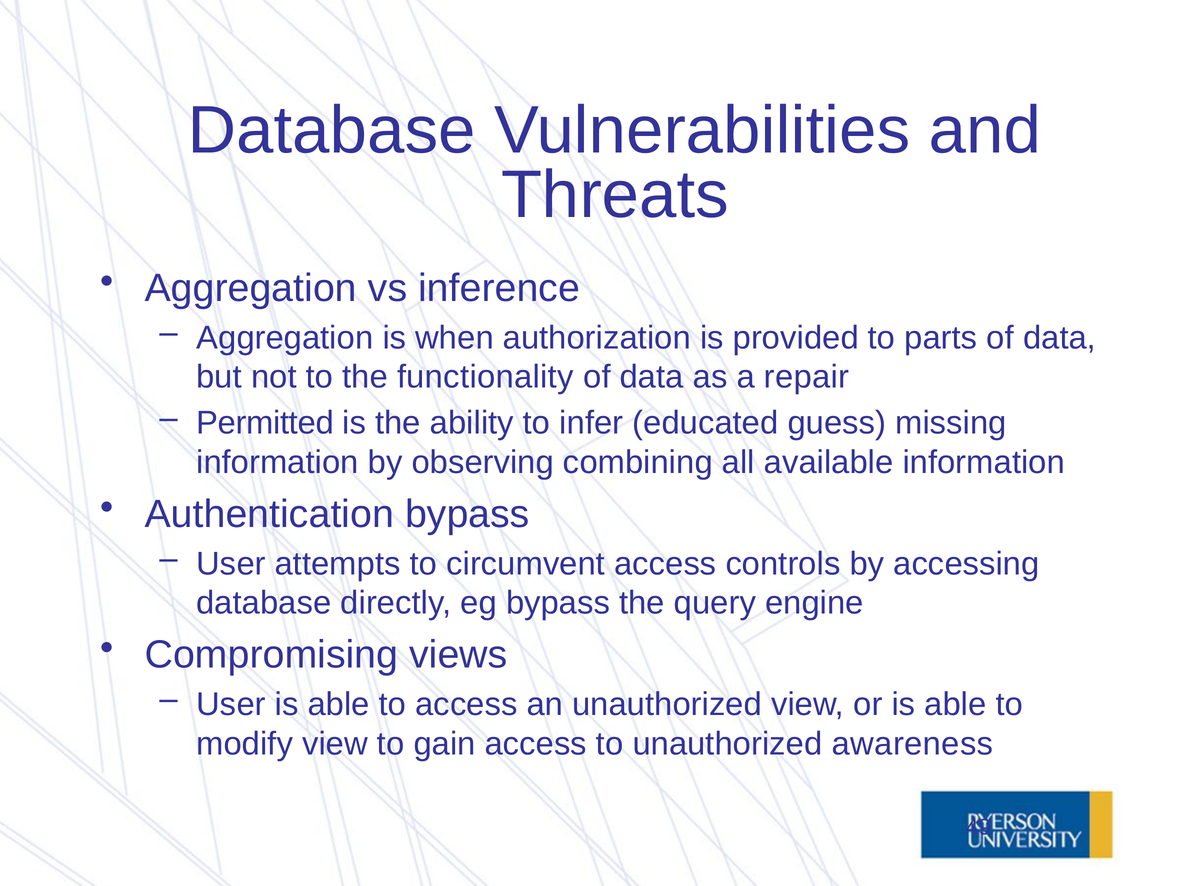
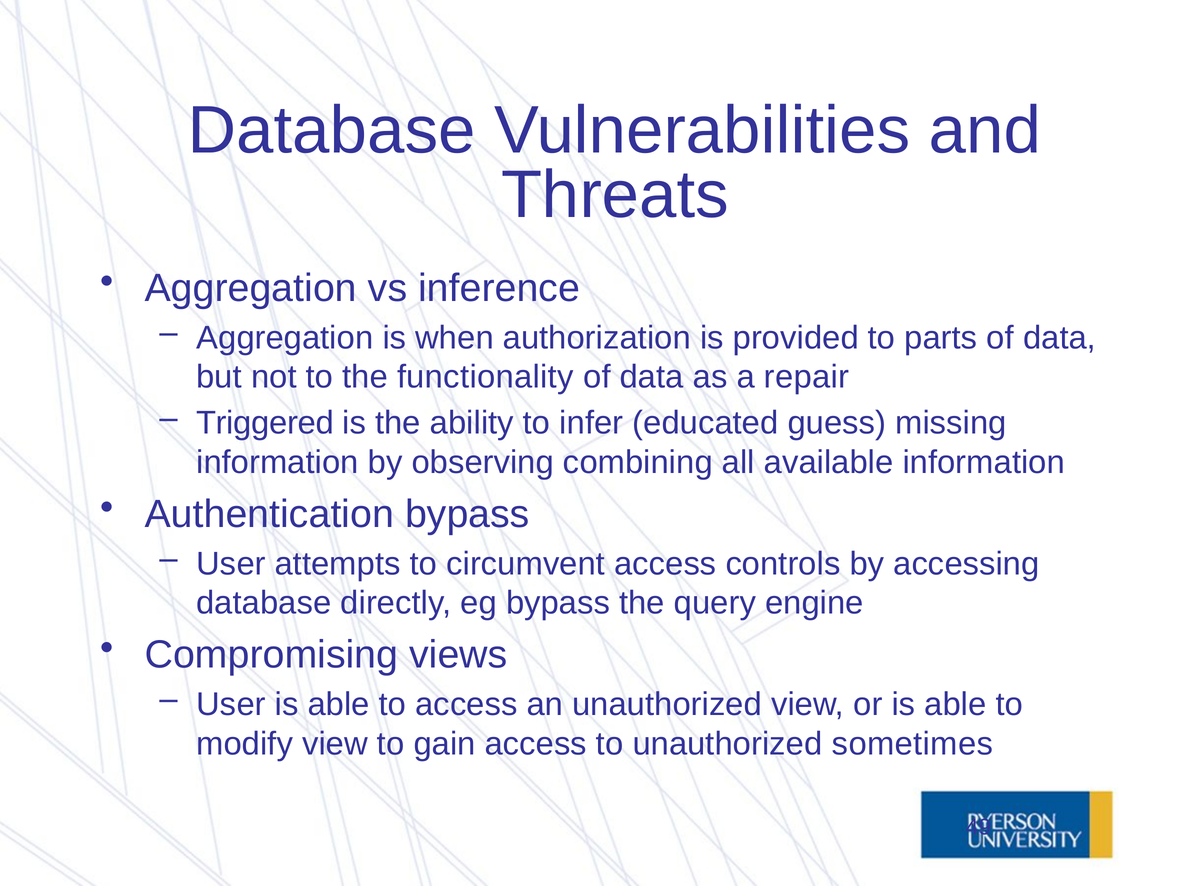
Permitted: Permitted -> Triggered (265, 423)
awareness: awareness -> sometimes (913, 743)
